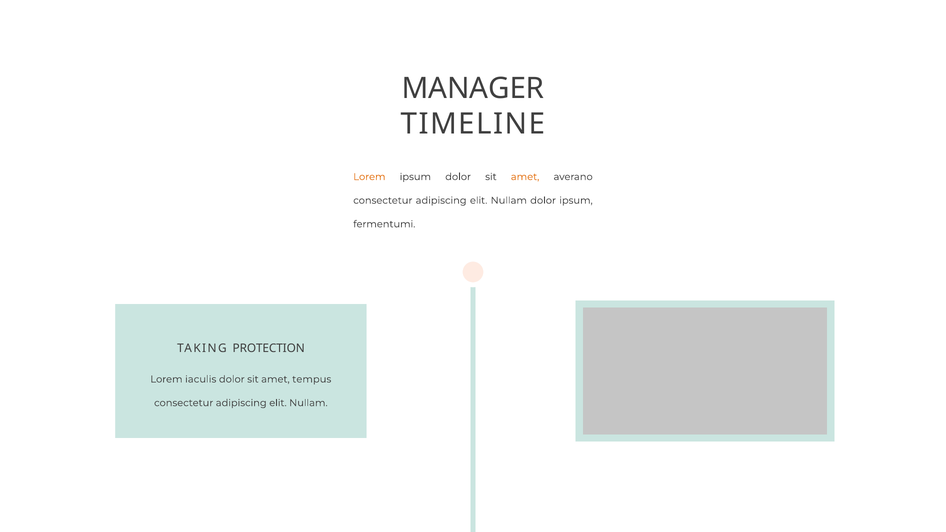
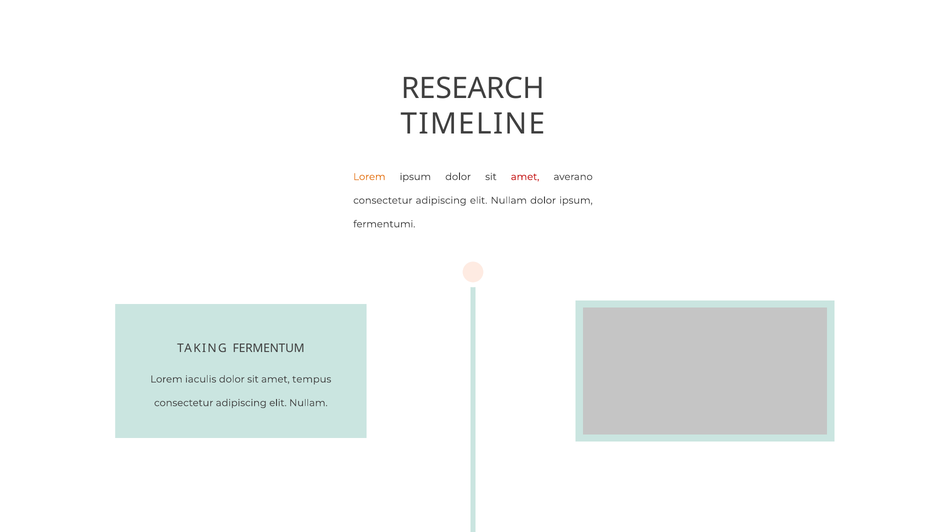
MANAGER: MANAGER -> RESEARCH (473, 89)
amet colour: orange -> red (525, 177)
PROTECTION: PROTECTION -> FERMENTUM (269, 348)
